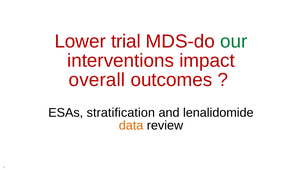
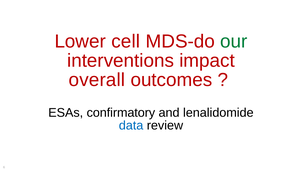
trial: trial -> cell (126, 41)
stratification: stratification -> confirmatory (121, 113)
data colour: orange -> blue (131, 125)
